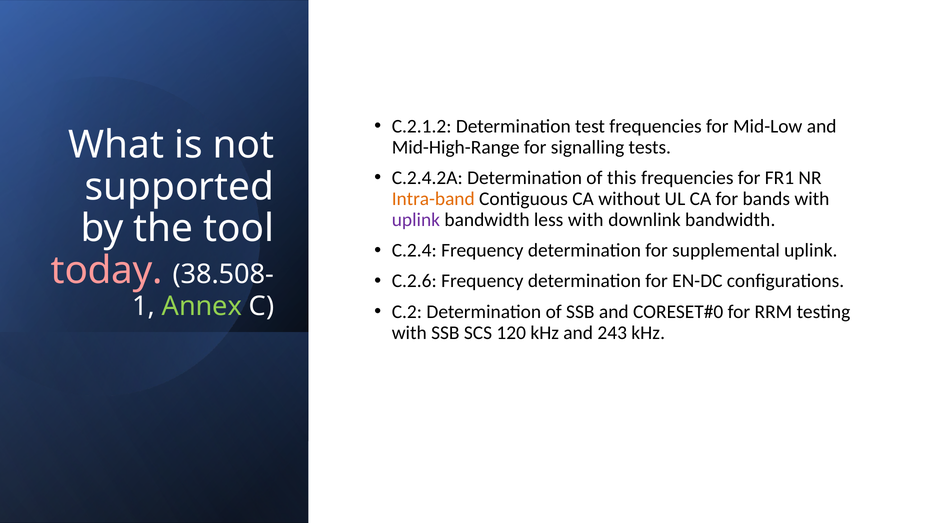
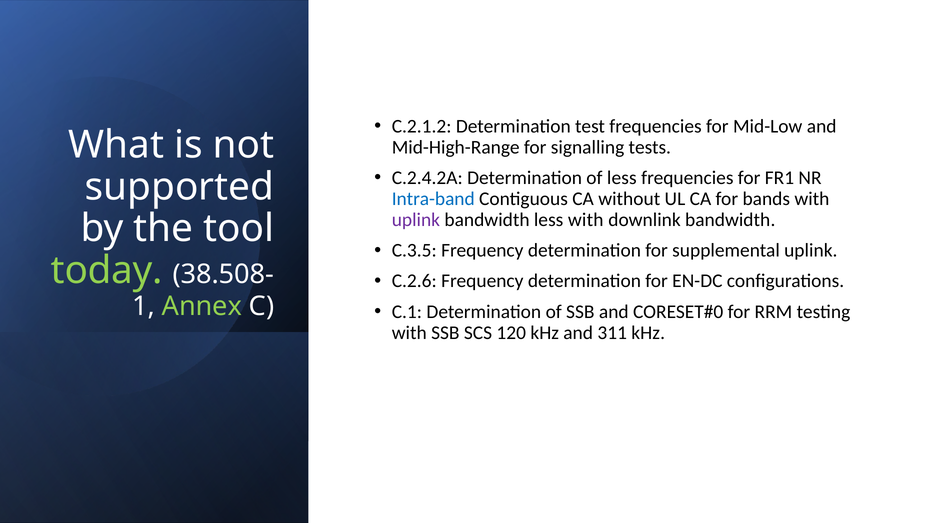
of this: this -> less (622, 178)
Intra-band colour: orange -> blue (433, 199)
C.2.4: C.2.4 -> C.3.5 (414, 251)
today colour: pink -> light green (107, 271)
C.2: C.2 -> C.1 (407, 312)
243: 243 -> 311 (612, 333)
